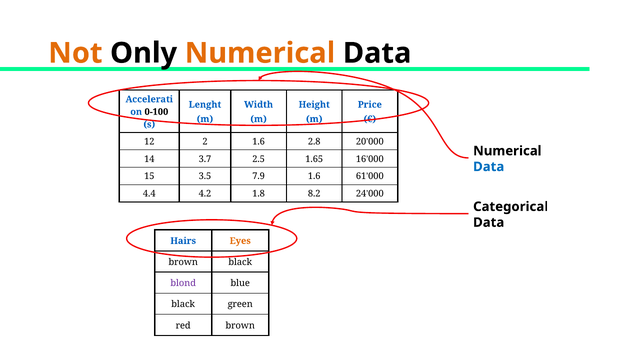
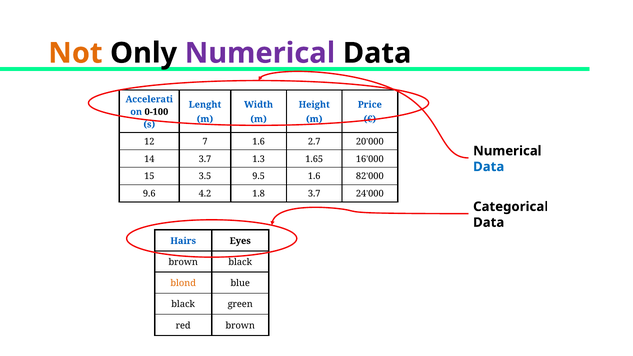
Numerical colour: orange -> purple (260, 53)
2: 2 -> 7 (205, 142)
2.8: 2.8 -> 2.7 (314, 142)
2.5: 2.5 -> 1.3 (259, 159)
7.9: 7.9 -> 9.5 (259, 176)
61: 61 -> 82 (361, 176)
4.4: 4.4 -> 9.6 (149, 194)
1.8 8.2: 8.2 -> 3.7 (314, 194)
Eyes colour: orange -> black (240, 241)
blond colour: purple -> orange (183, 283)
